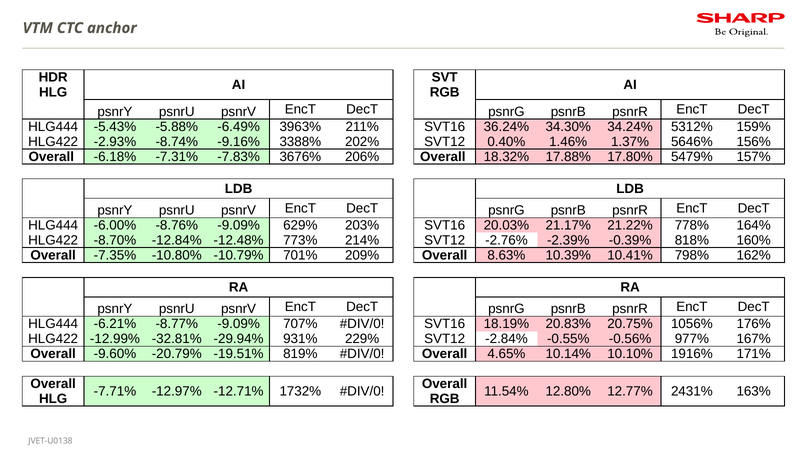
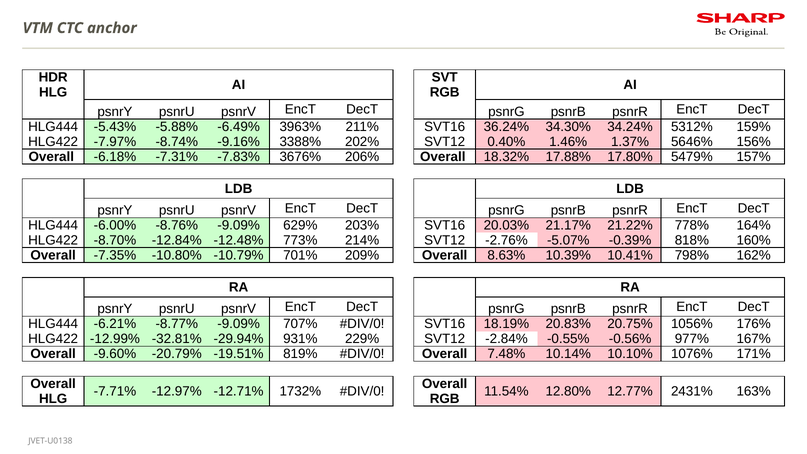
-2.93%: -2.93% -> -7.97% (115, 142)
-2.39%: -2.39% -> -5.07% (568, 240)
4.65%: 4.65% -> 7.48% (506, 354)
1916%: 1916% -> 1076% (692, 354)
